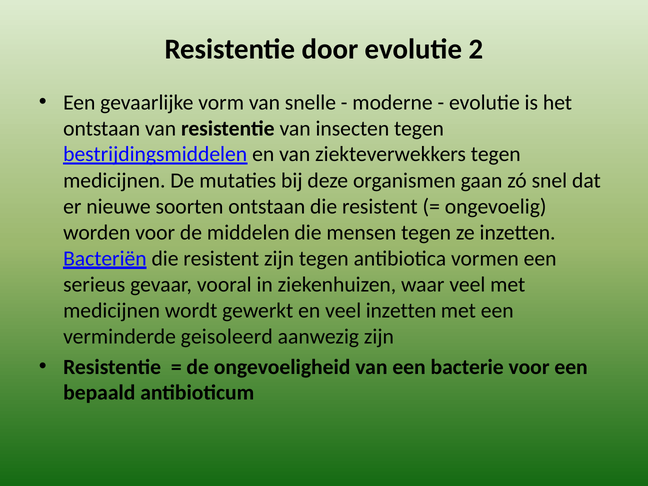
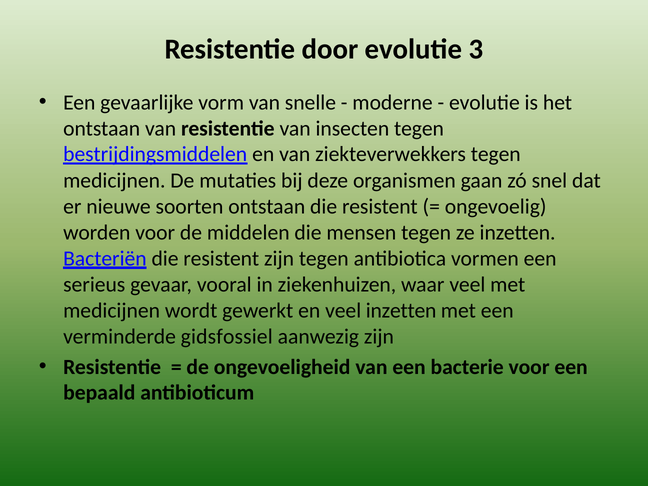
2: 2 -> 3 (476, 49)
geisoleerd: geisoleerd -> gidsfossiel (227, 337)
